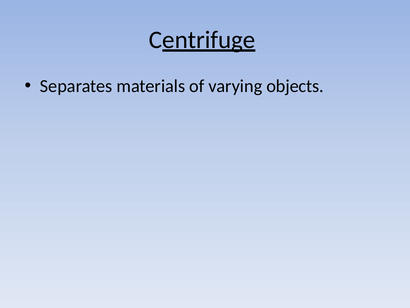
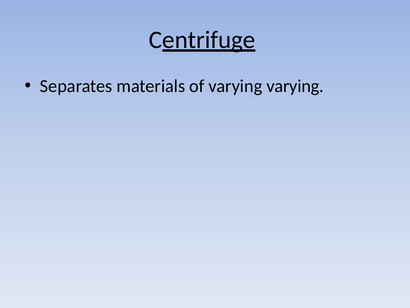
varying objects: objects -> varying (295, 86)
